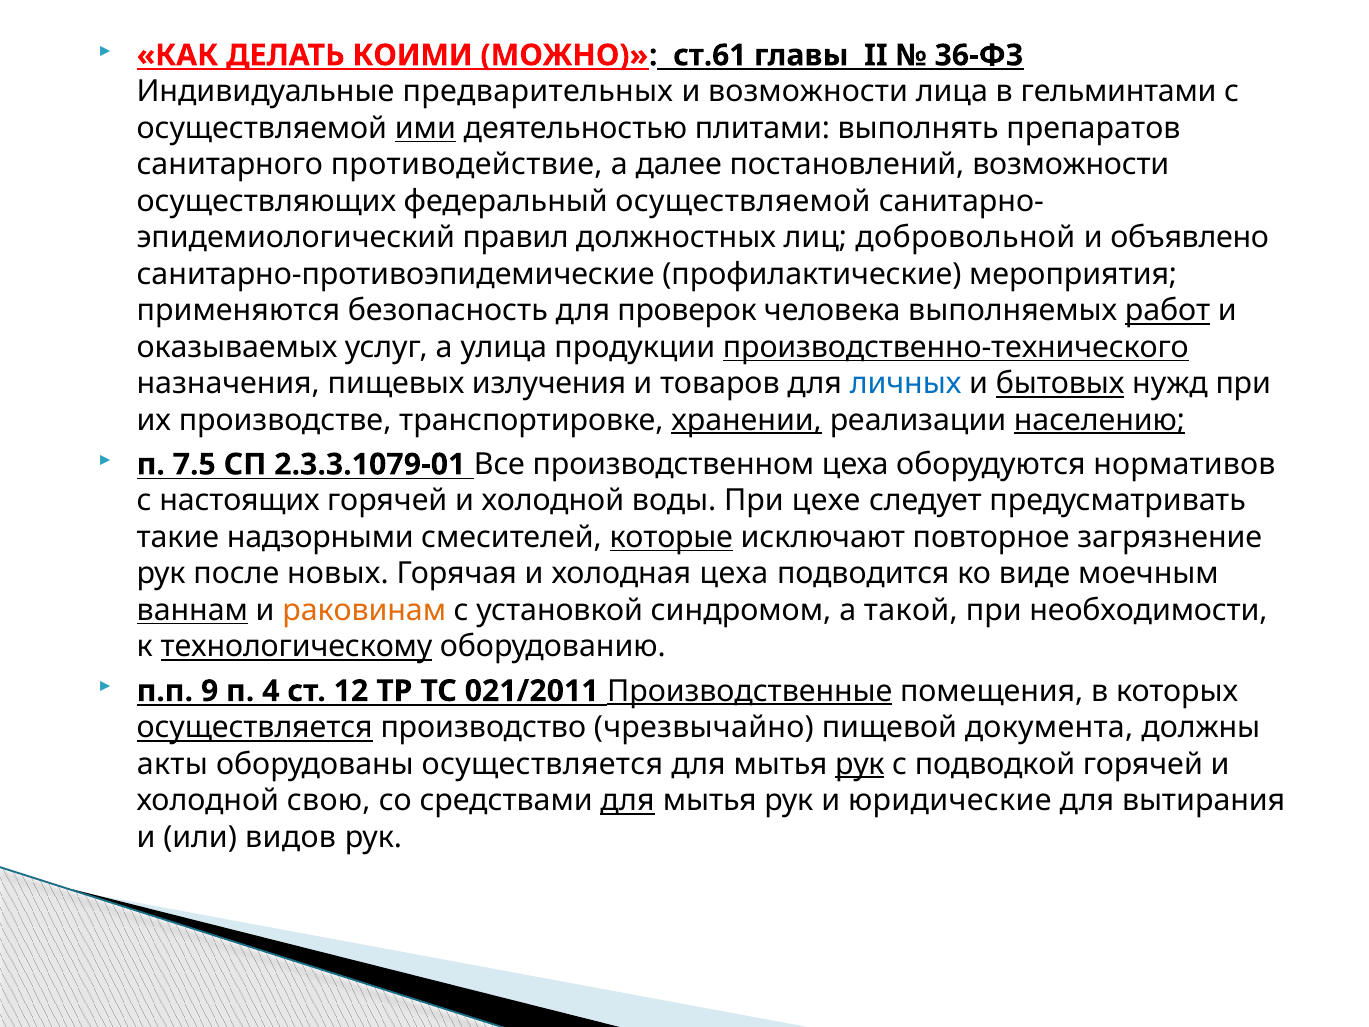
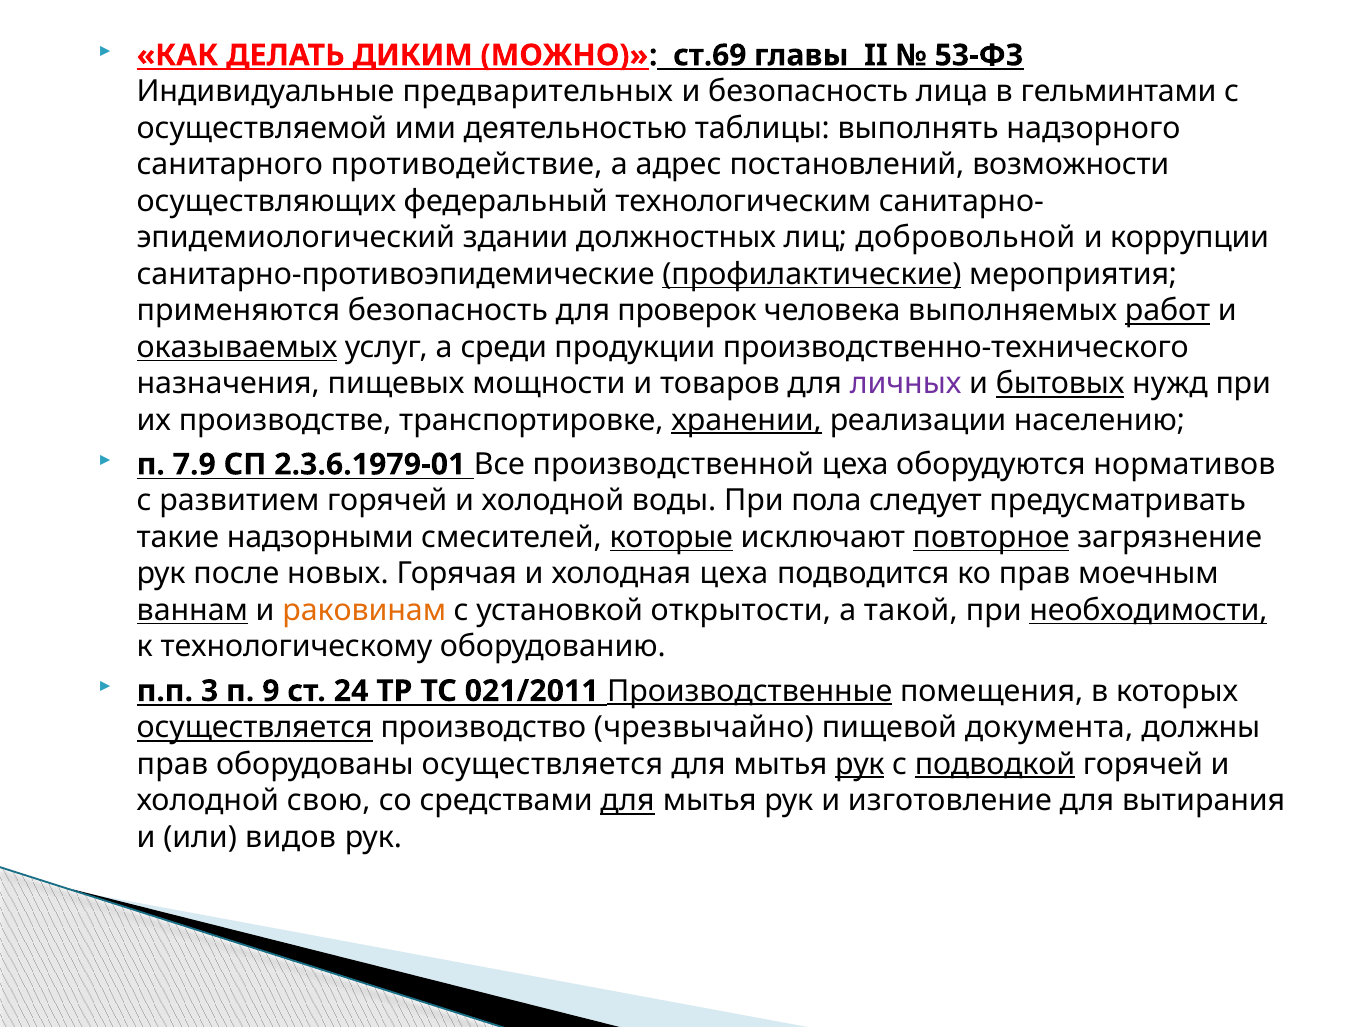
КОИМИ: КОИМИ -> ДИКИМ (413, 55)
ст.61: ст.61 -> ст.69 (710, 55)
36-ФЗ: 36-ФЗ -> 53-ФЗ (979, 55)
и возможности: возможности -> безопасность (808, 92)
ими underline: present -> none (425, 128)
плитами: плитами -> таблицы (762, 128)
препаратов: препаратов -> надзорного (1093, 128)
далее: далее -> адрес (679, 165)
федеральный осуществляемой: осуществляемой -> технологическим (743, 201)
правил: правил -> здании (516, 238)
объявлено: объявлено -> коррупции (1190, 238)
профилактические underline: none -> present (812, 274)
оказываемых underline: none -> present (237, 347)
улица: улица -> среди (504, 347)
производственно-технического underline: present -> none (956, 347)
излучения: излучения -> мощности (549, 384)
личных colour: blue -> purple (906, 384)
населению underline: present -> none (1099, 420)
7.5: 7.5 -> 7.9 (194, 464)
2.3.3.1079-01: 2.3.3.1079-01 -> 2.3.6.1979-01 (370, 464)
производственном: производственном -> производственной (673, 464)
настоящих: настоящих -> развитием (239, 501)
цехе: цехе -> пола (826, 501)
повторное underline: none -> present (991, 537)
ко виде: виде -> прав (1034, 574)
синдромом: синдромом -> открытости (741, 610)
необходимости underline: none -> present (1148, 610)
технологическому underline: present -> none (296, 647)
9: 9 -> 3 (210, 691)
4: 4 -> 9 (271, 691)
12: 12 -> 24 (351, 691)
акты: акты -> прав (172, 764)
подводкой underline: none -> present (995, 764)
юридические: юридические -> изготовление (950, 800)
